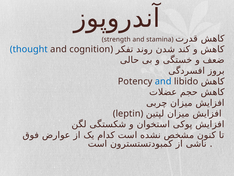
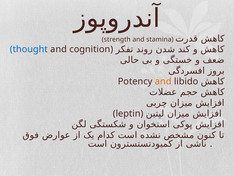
and colour: blue -> orange (163, 81)
